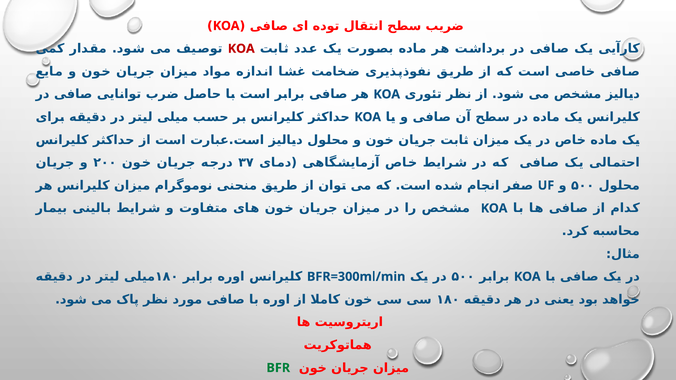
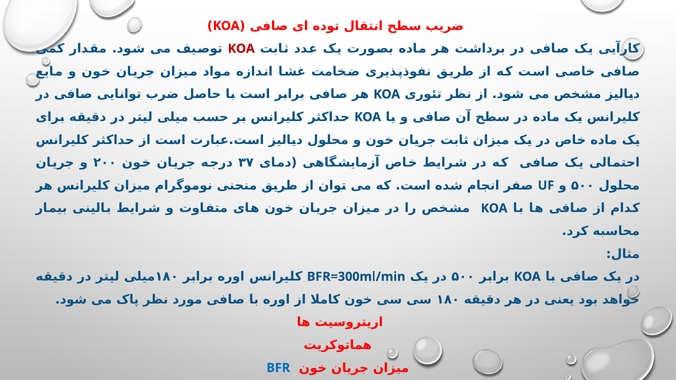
BFR colour: green -> blue (278, 368)
